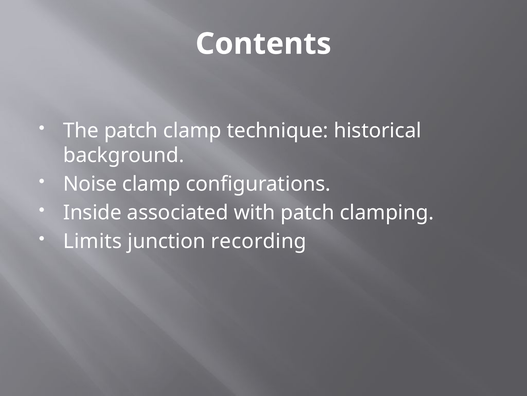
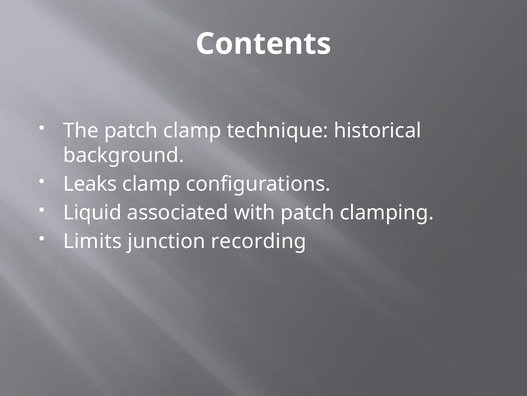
Noise: Noise -> Leaks (90, 184)
Inside: Inside -> Liquid (92, 212)
